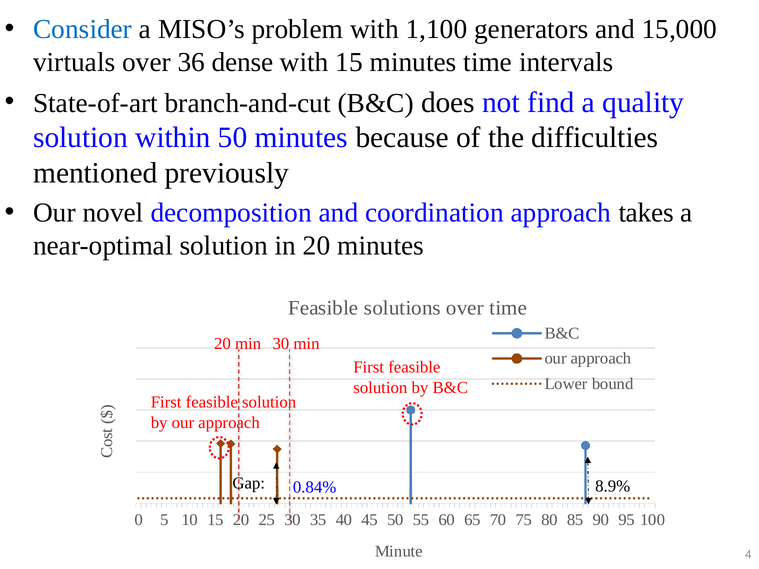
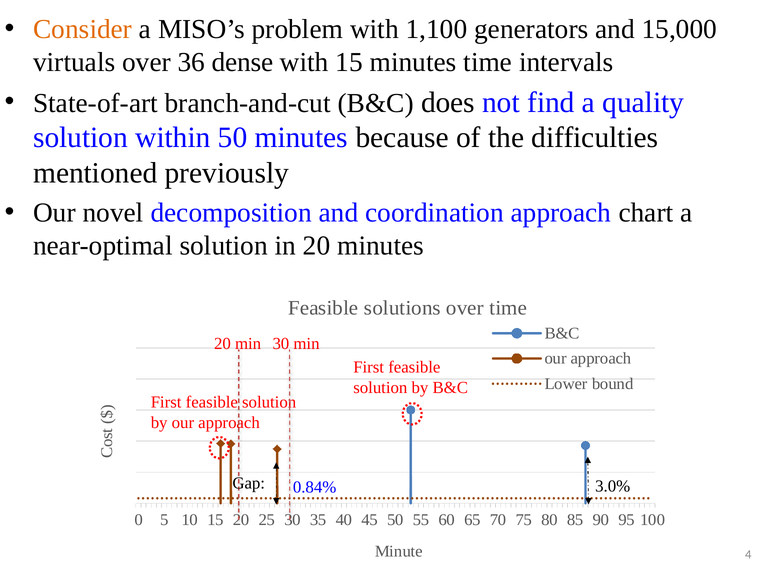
Consider colour: blue -> orange (83, 29)
takes: takes -> chart (646, 213)
8.9%: 8.9% -> 3.0% (613, 487)
